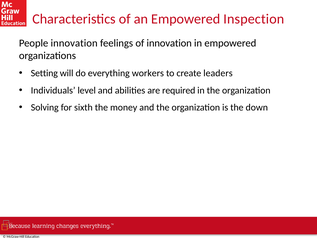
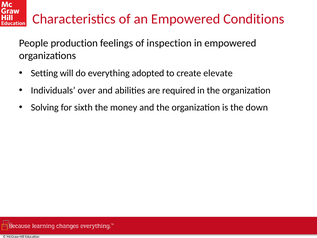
Inspection: Inspection -> Conditions (254, 19)
People innovation: innovation -> production (74, 43)
of innovation: innovation -> inspection (169, 43)
workers: workers -> adopted (148, 73)
leaders: leaders -> elevate (218, 73)
level: level -> over (87, 90)
